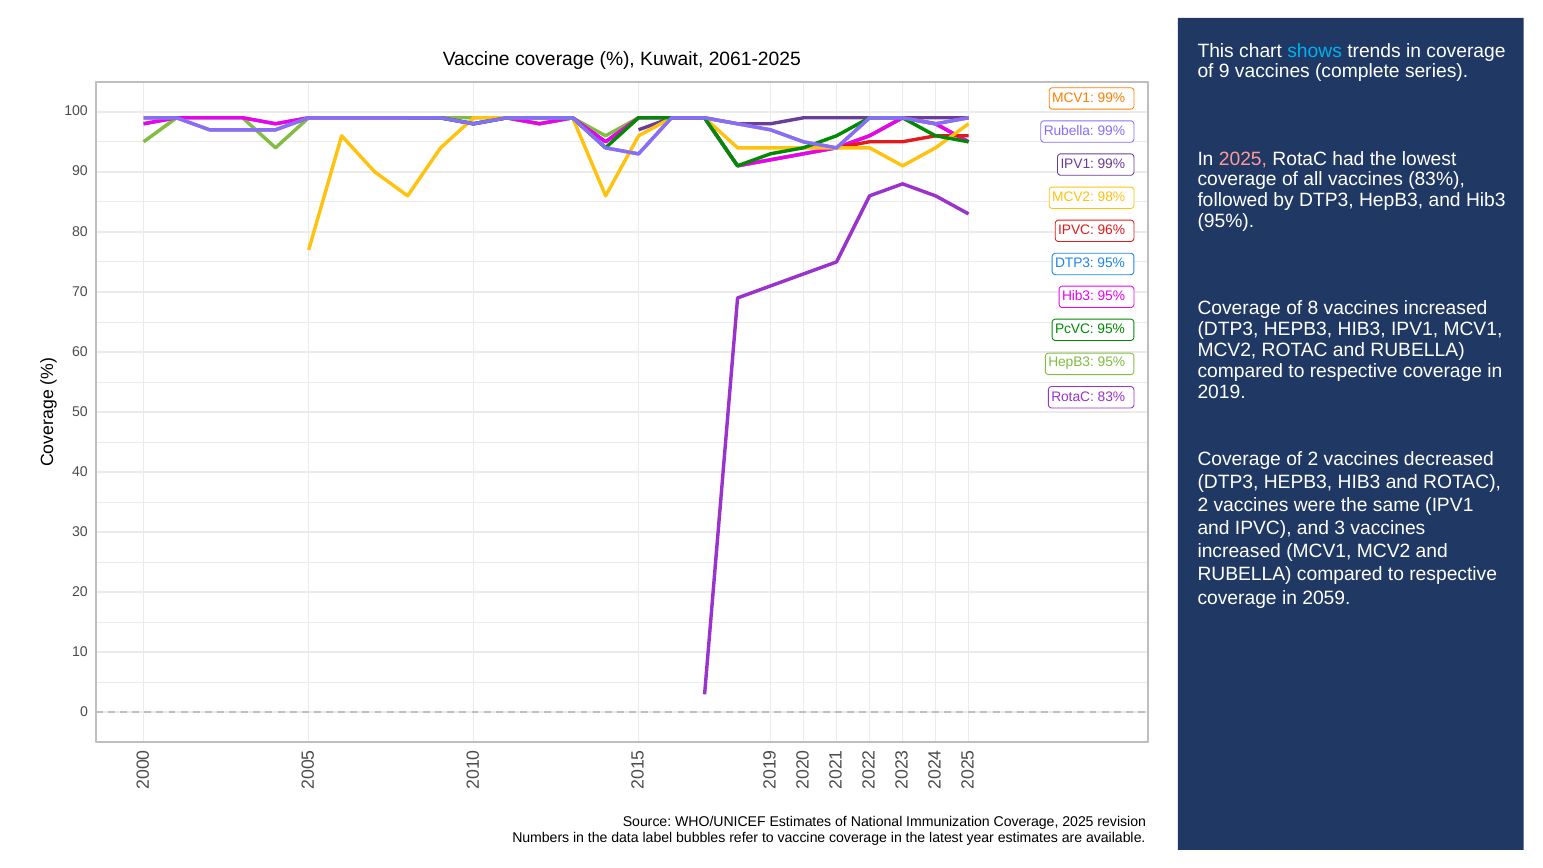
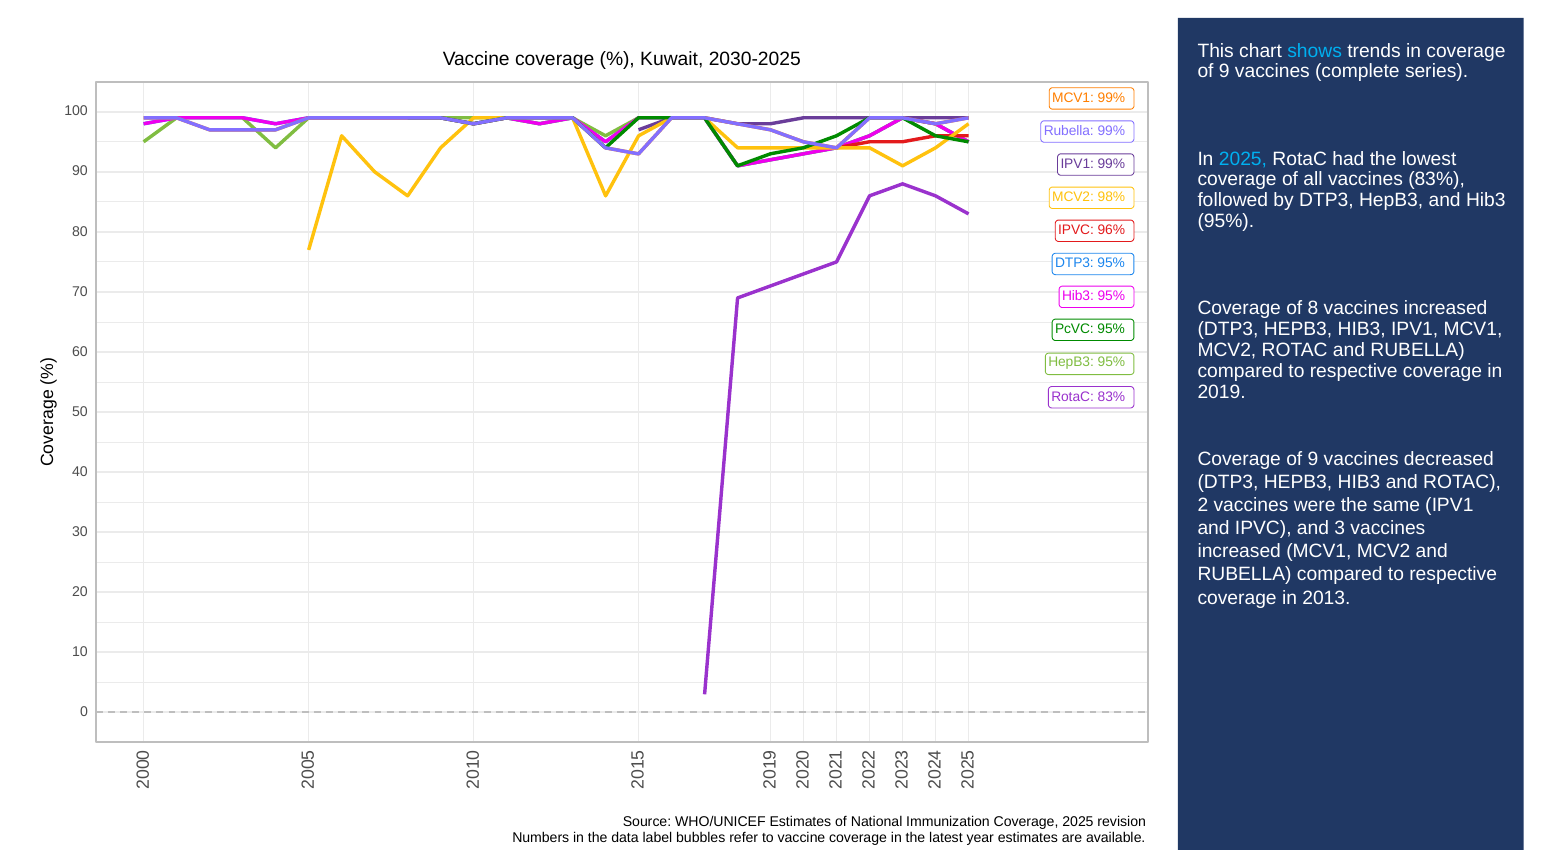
2061-2025: 2061-2025 -> 2030-2025 (755, 59)
2025 colour: pink -> light blue (1243, 159)
2: 2 -> 9 (1313, 459)
2059: 2059 -> 2013 (1326, 598)
